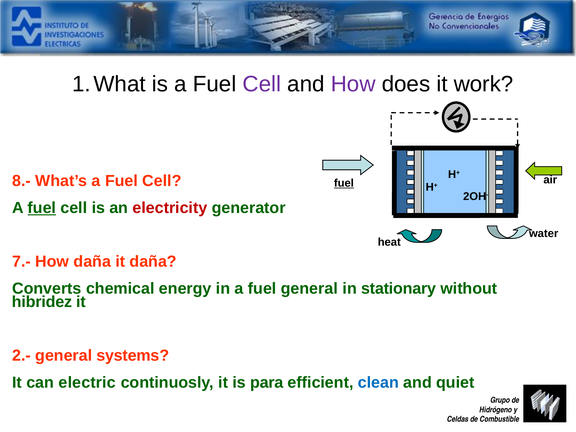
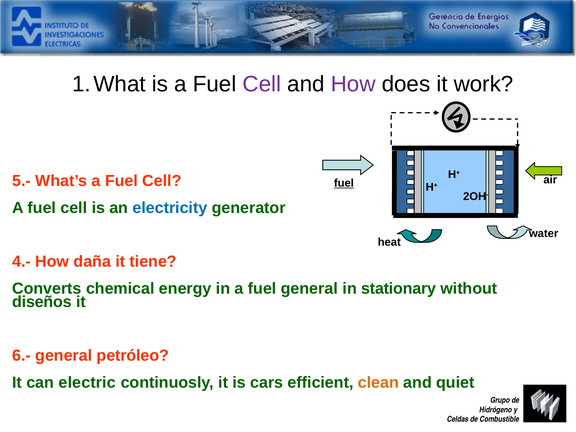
8.-: 8.- -> 5.- (22, 181)
fuel underline: present -> none (42, 208)
electricity colour: red -> blue (170, 208)
7.-: 7.- -> 4.- (22, 262)
it daña: daña -> tiene (153, 262)
hibridez: hibridez -> diseños (42, 302)
2.-: 2.- -> 6.- (22, 356)
systems: systems -> petróleo (133, 356)
para: para -> cars (267, 383)
clean colour: blue -> orange (378, 383)
